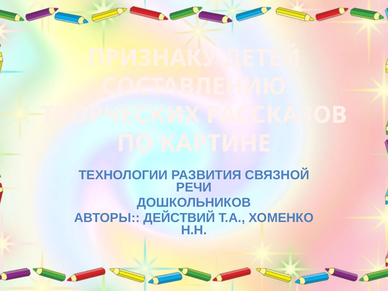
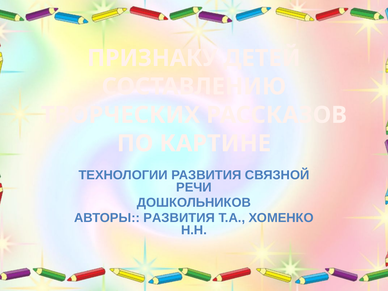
АВТОРЫ ДЕЙСТВИЙ: ДЕЙСТВИЙ -> РАЗВИТИЯ (179, 218)
